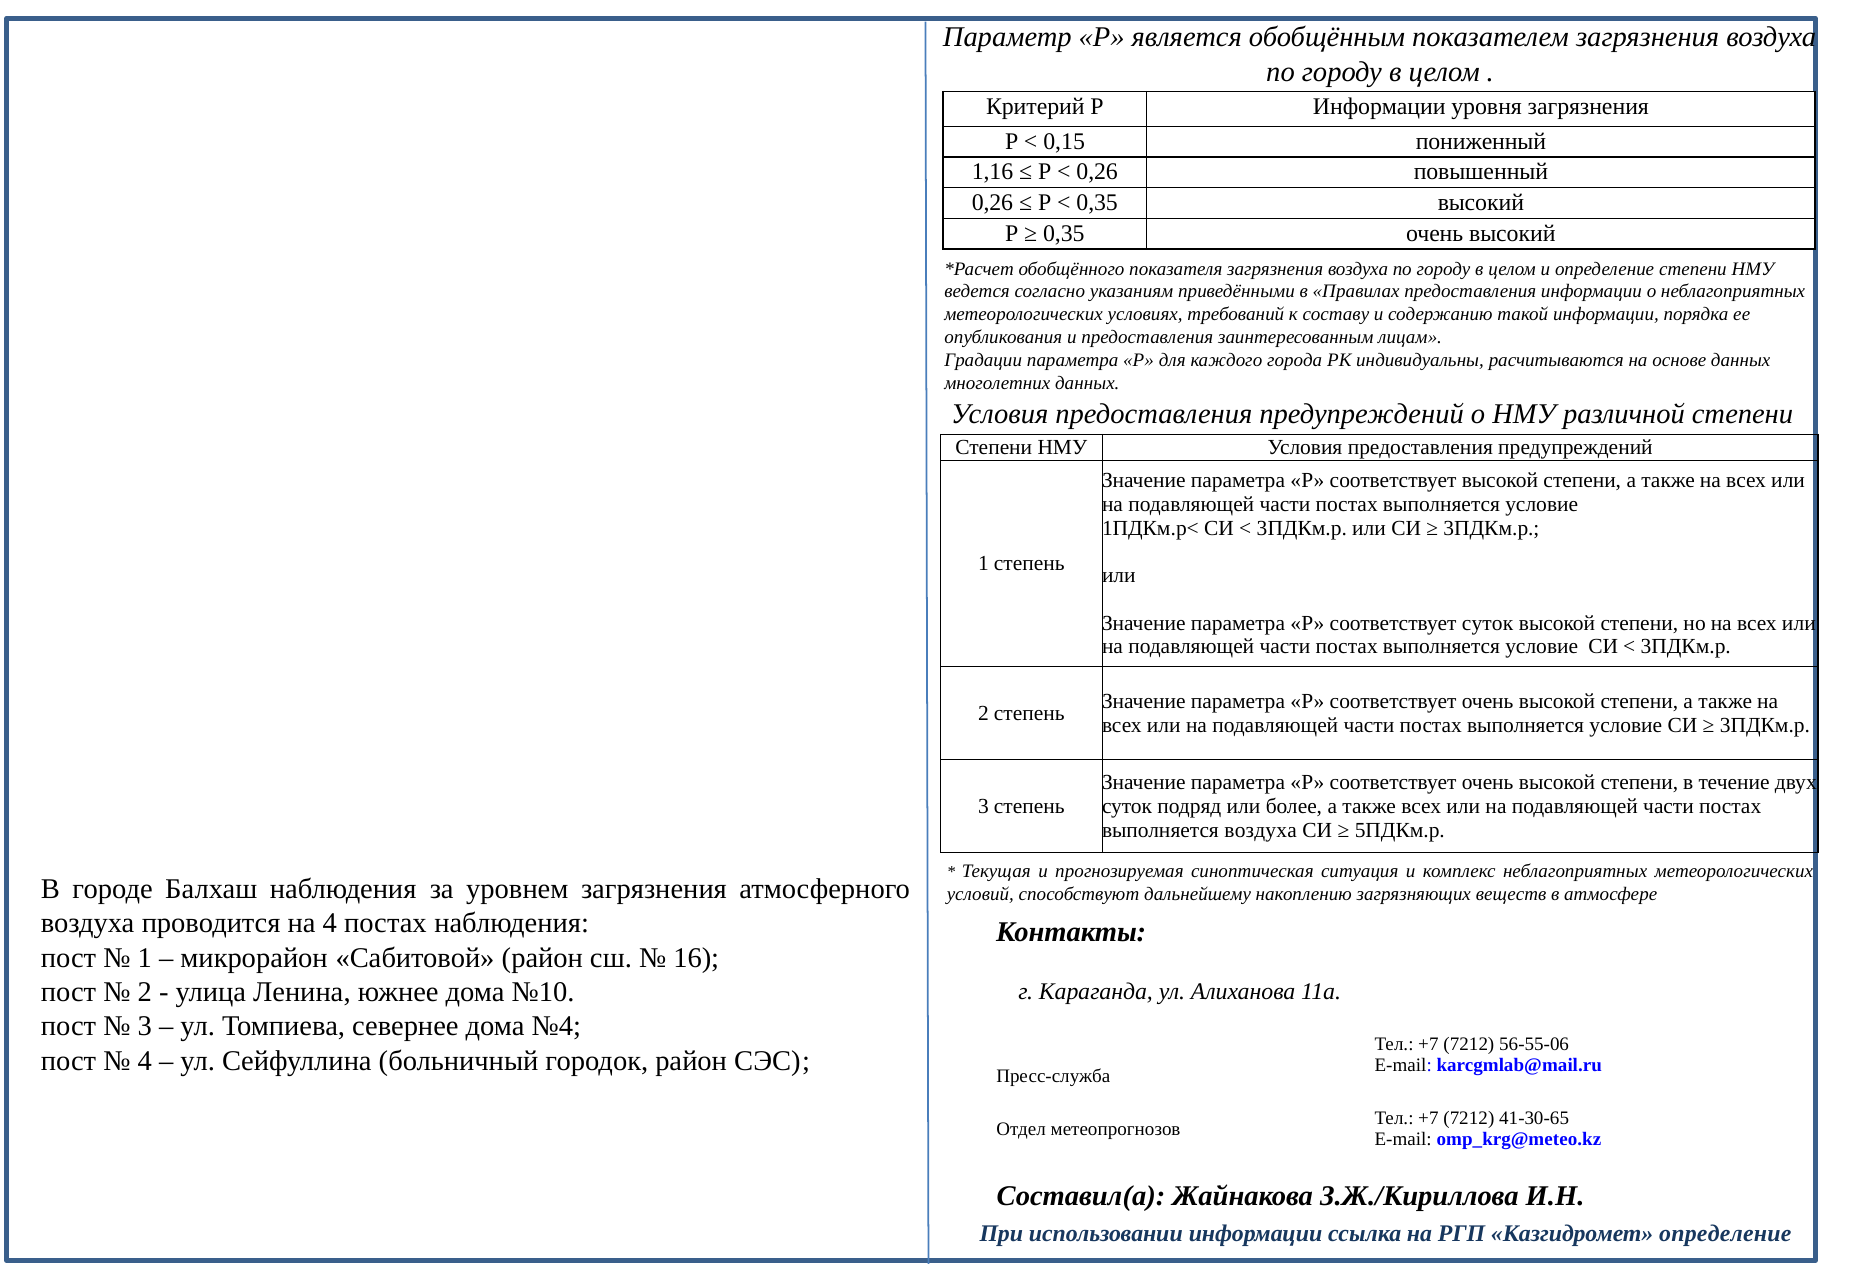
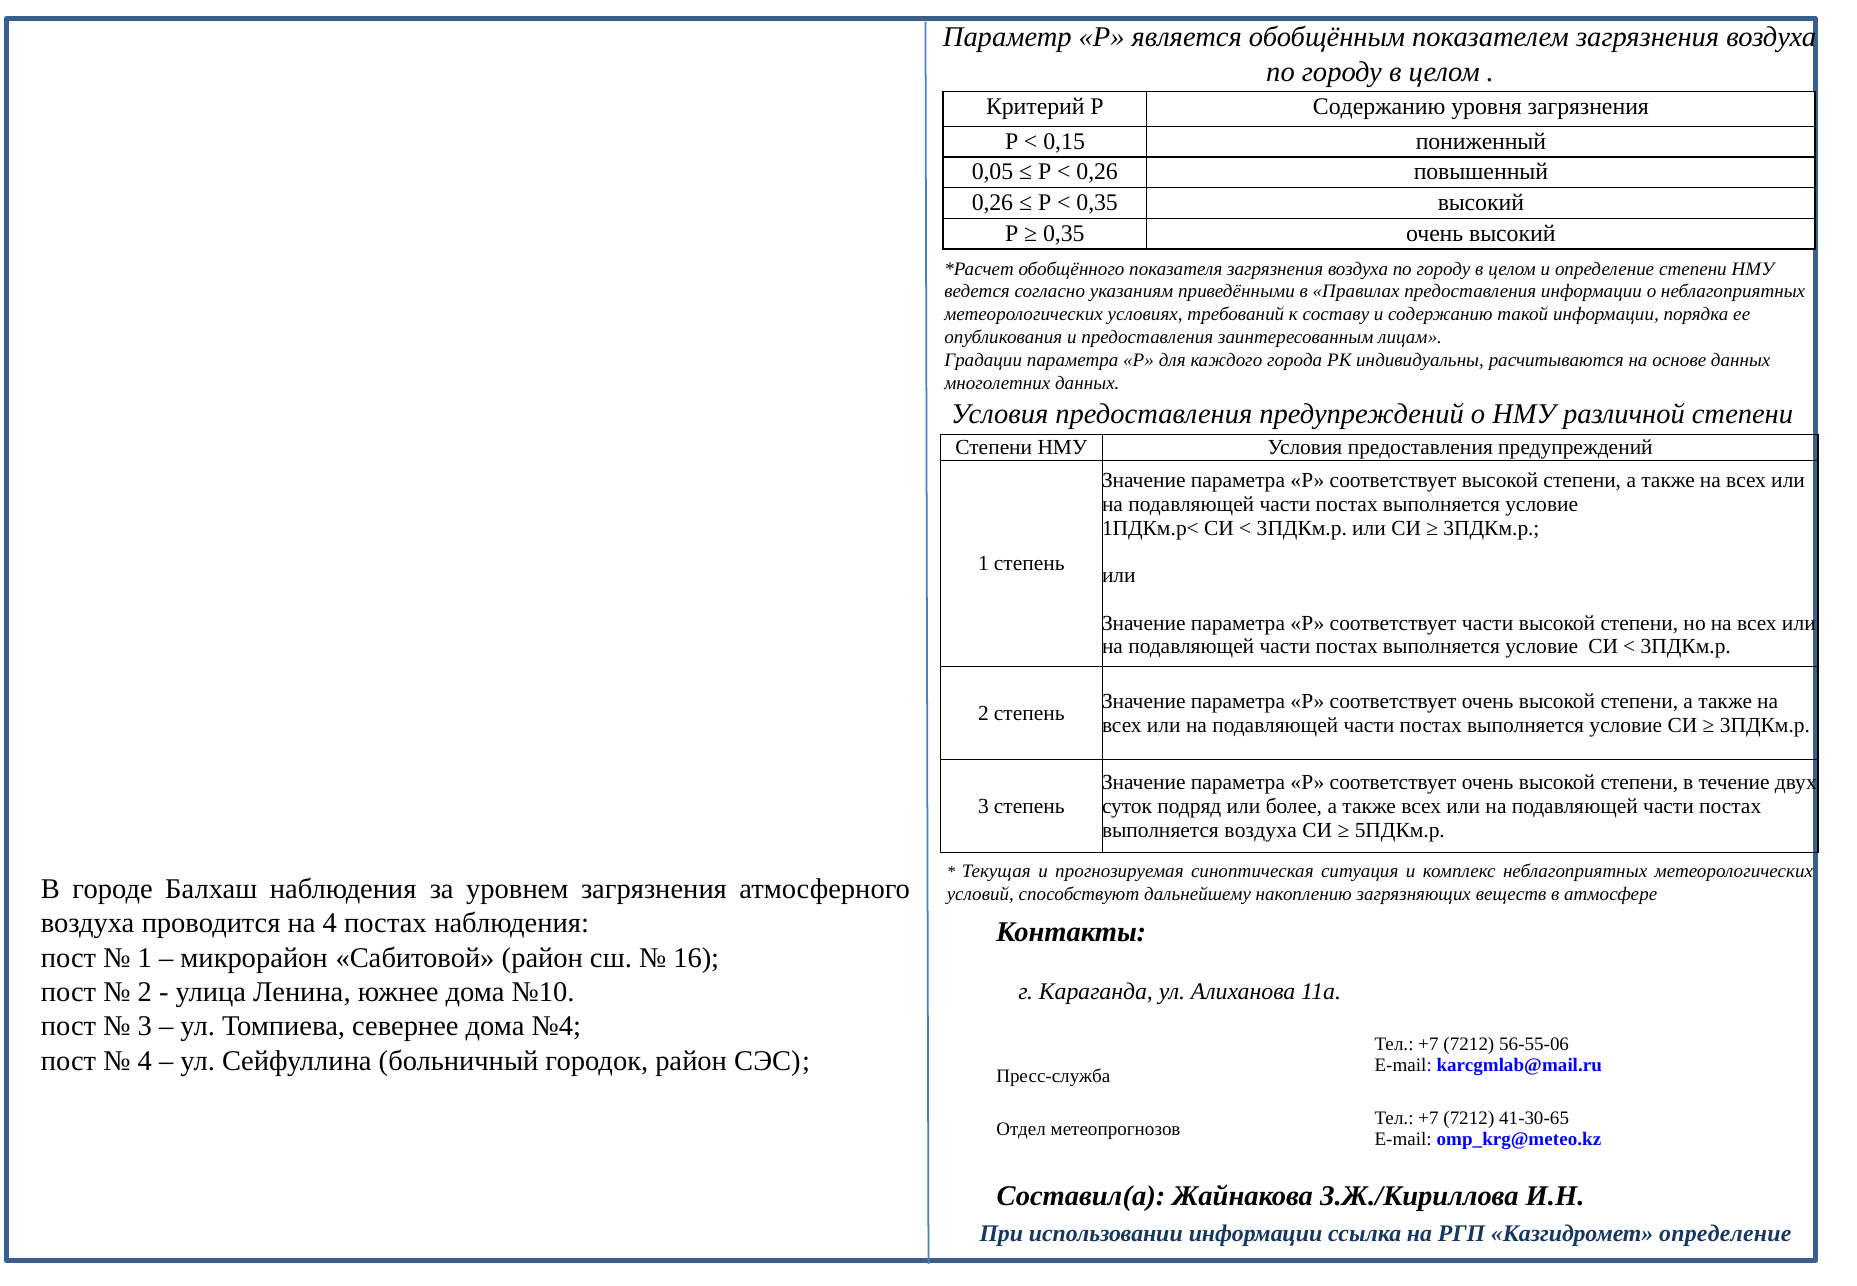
Р Информации: Информации -> Содержанию (1379, 106)
1,16: 1,16 -> 0,05 (993, 172)
соответствует суток: суток -> части (1488, 623)
